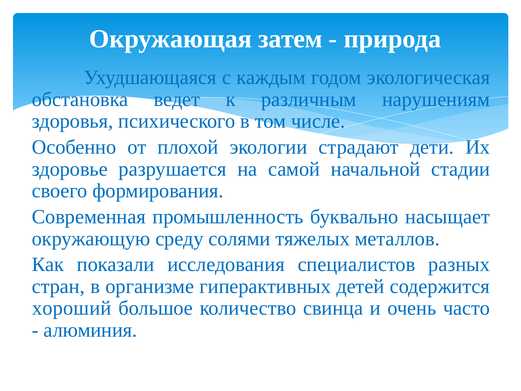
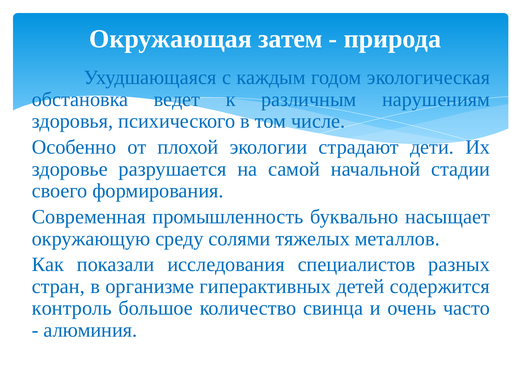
хороший: хороший -> контроль (72, 308)
